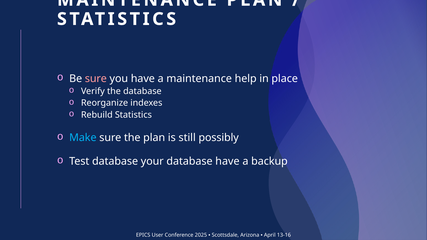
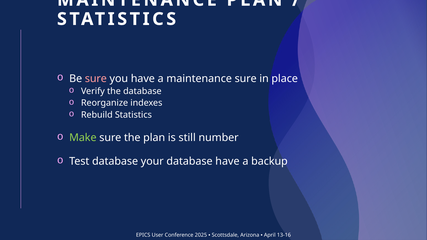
maintenance help: help -> sure (246, 79)
Make colour: light blue -> light green (83, 138)
possibly: possibly -> number (219, 138)
